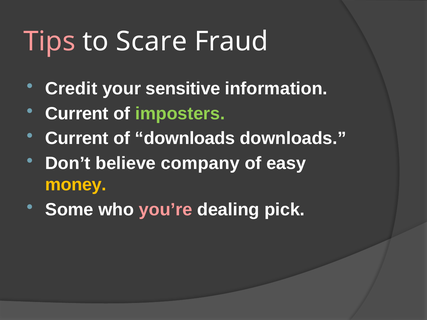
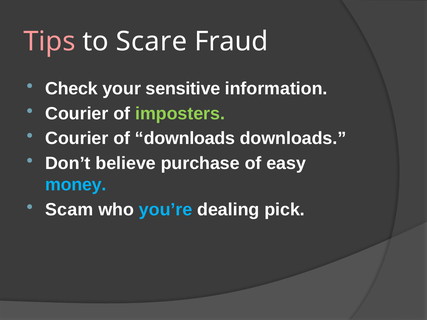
Credit: Credit -> Check (71, 89)
Current: Current -> Courier (77, 114)
Current: Current -> Courier (77, 139)
company: company -> purchase (200, 163)
money colour: yellow -> light blue (76, 185)
Some: Some -> Scam (69, 210)
you’re colour: pink -> light blue (166, 210)
